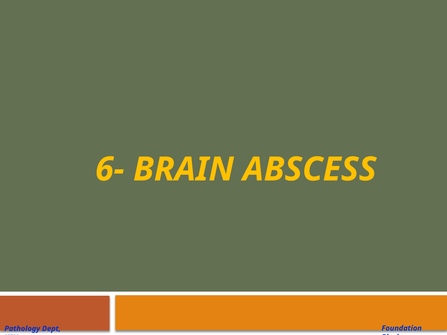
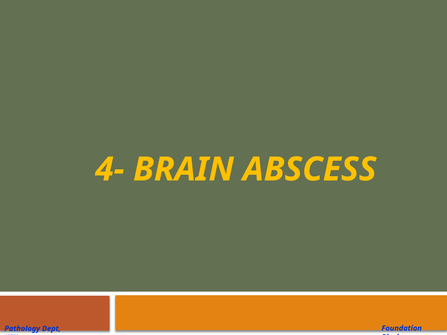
6-: 6- -> 4- (110, 170)
